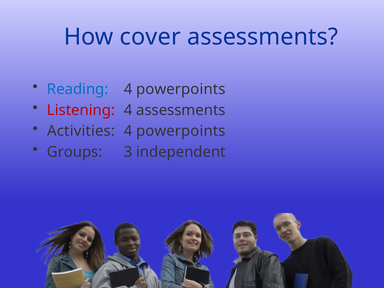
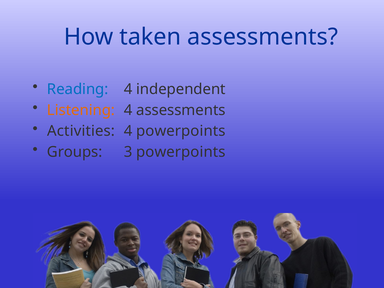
cover: cover -> taken (150, 37)
powerpoints: powerpoints -> independent (181, 89)
Listening colour: red -> orange (81, 110)
3 independent: independent -> powerpoints (181, 152)
